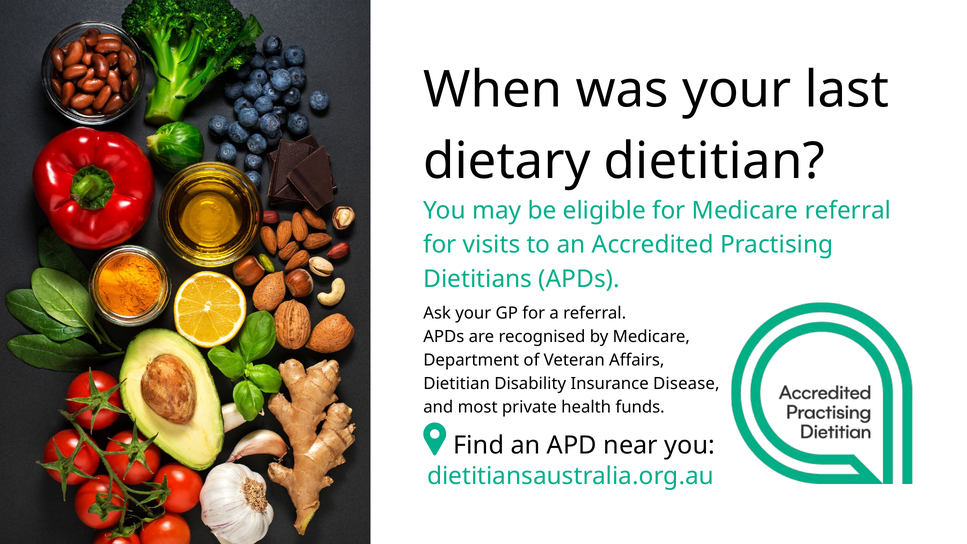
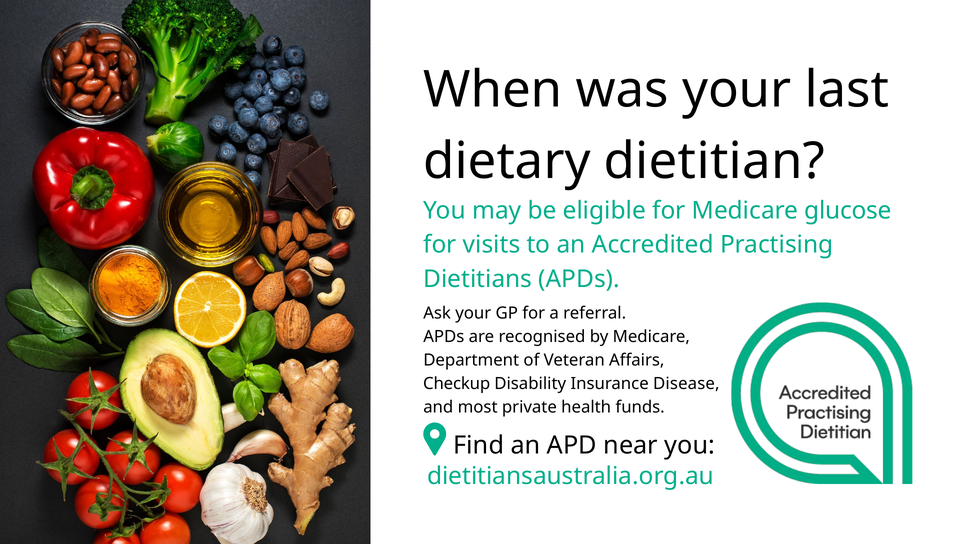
Medicare referral: referral -> glucose (848, 210)
Dietitian: Dietitian -> Checkup (457, 383)
